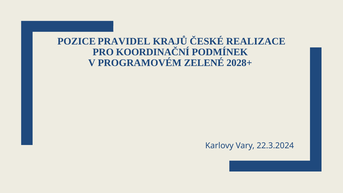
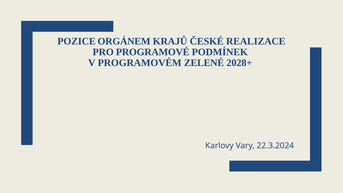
PRAVIDEL: PRAVIDEL -> ORGÁNEM (124, 41)
KOORDINAČNÍ: KOORDINAČNÍ -> PROGRAMOVÉ (153, 52)
